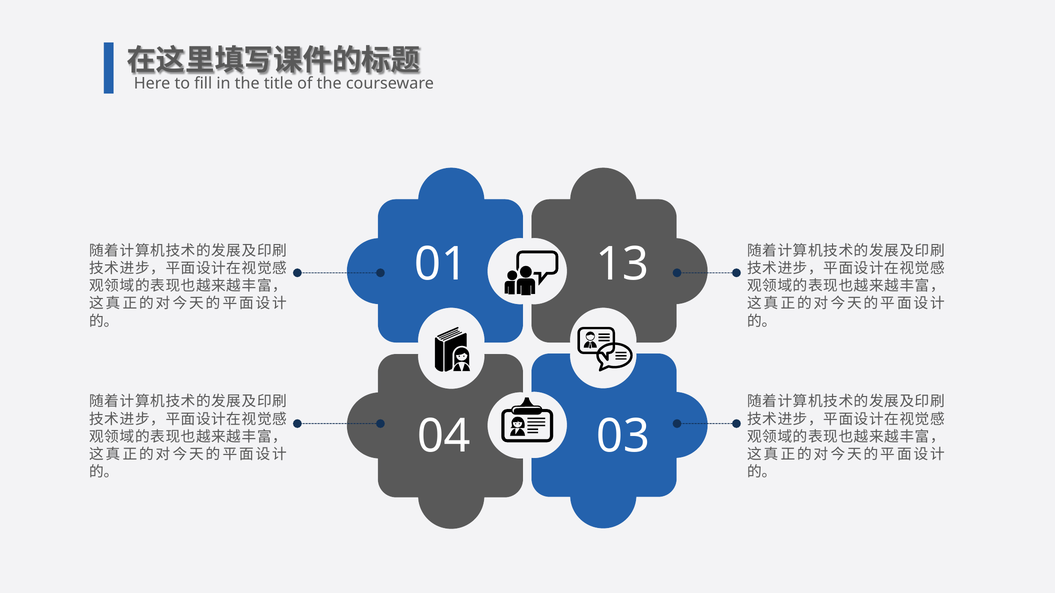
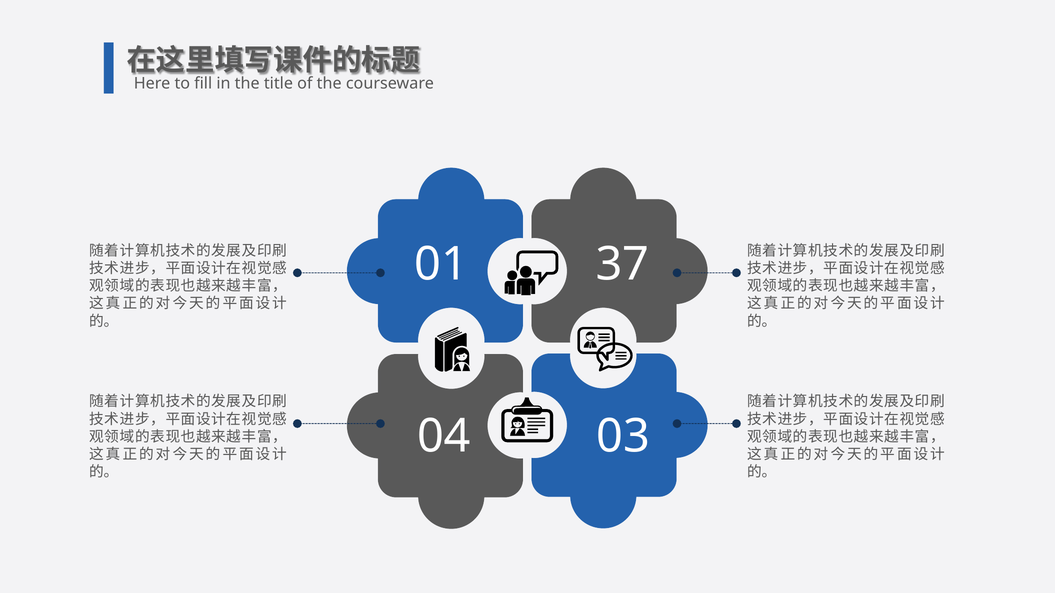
13: 13 -> 37 (622, 265)
